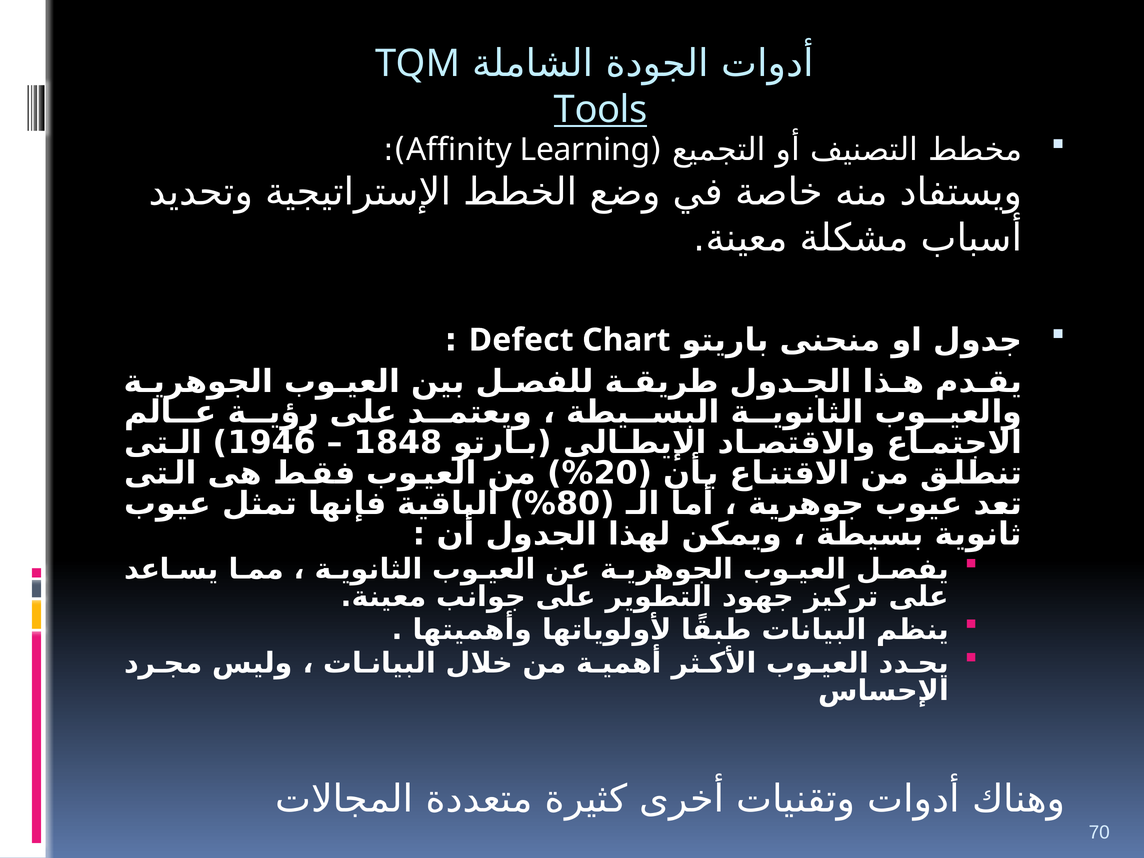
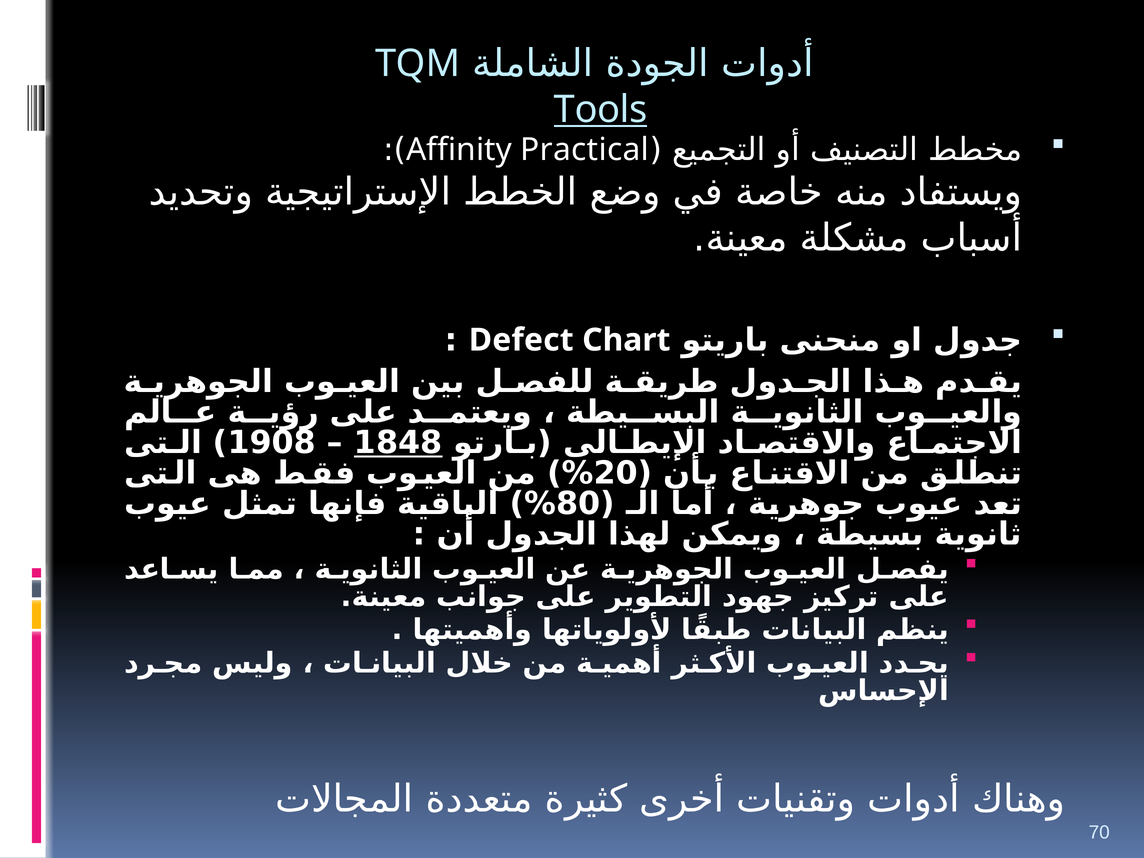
Learning: Learning -> Practical (585, 150)
1946: 1946 -> 1908 (272, 443)
1848 underline: none -> present (398, 443)
